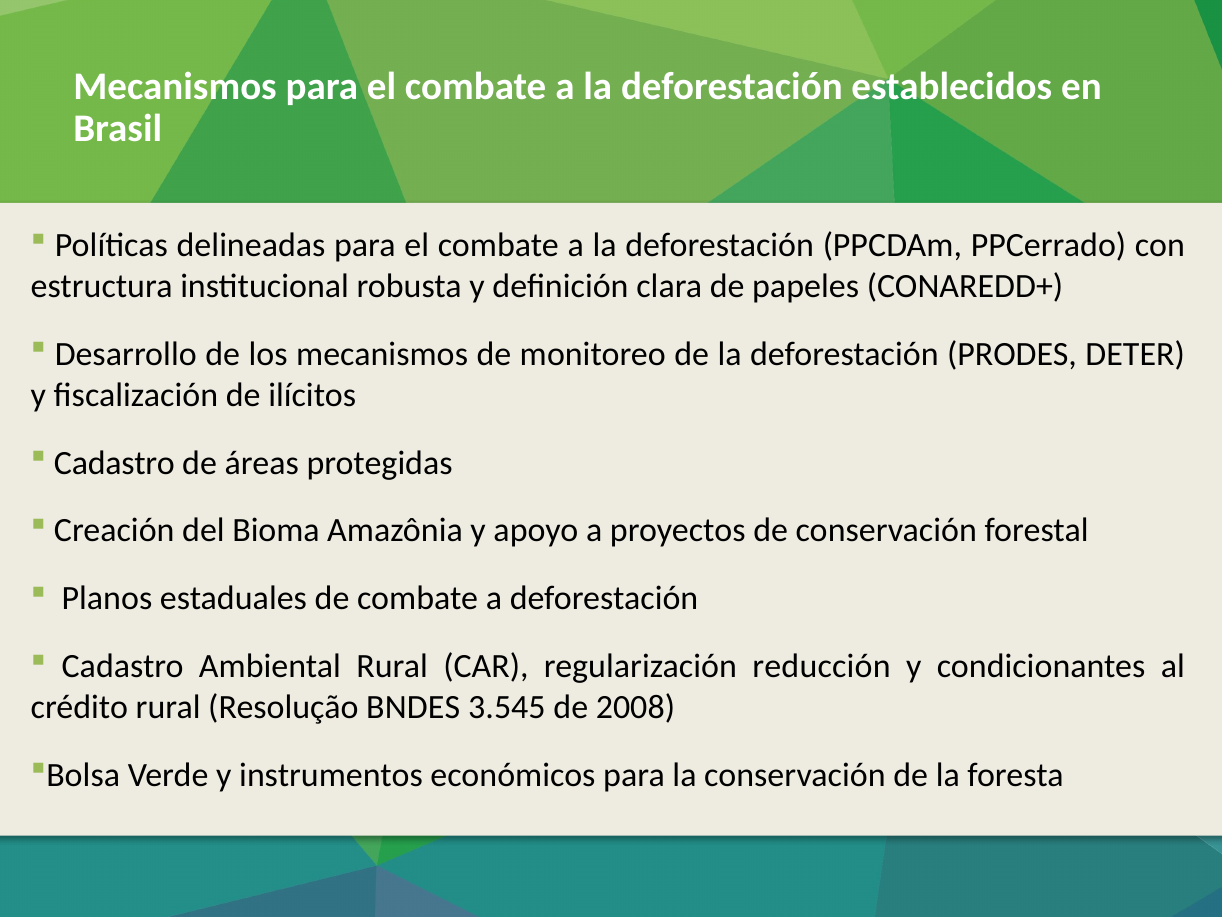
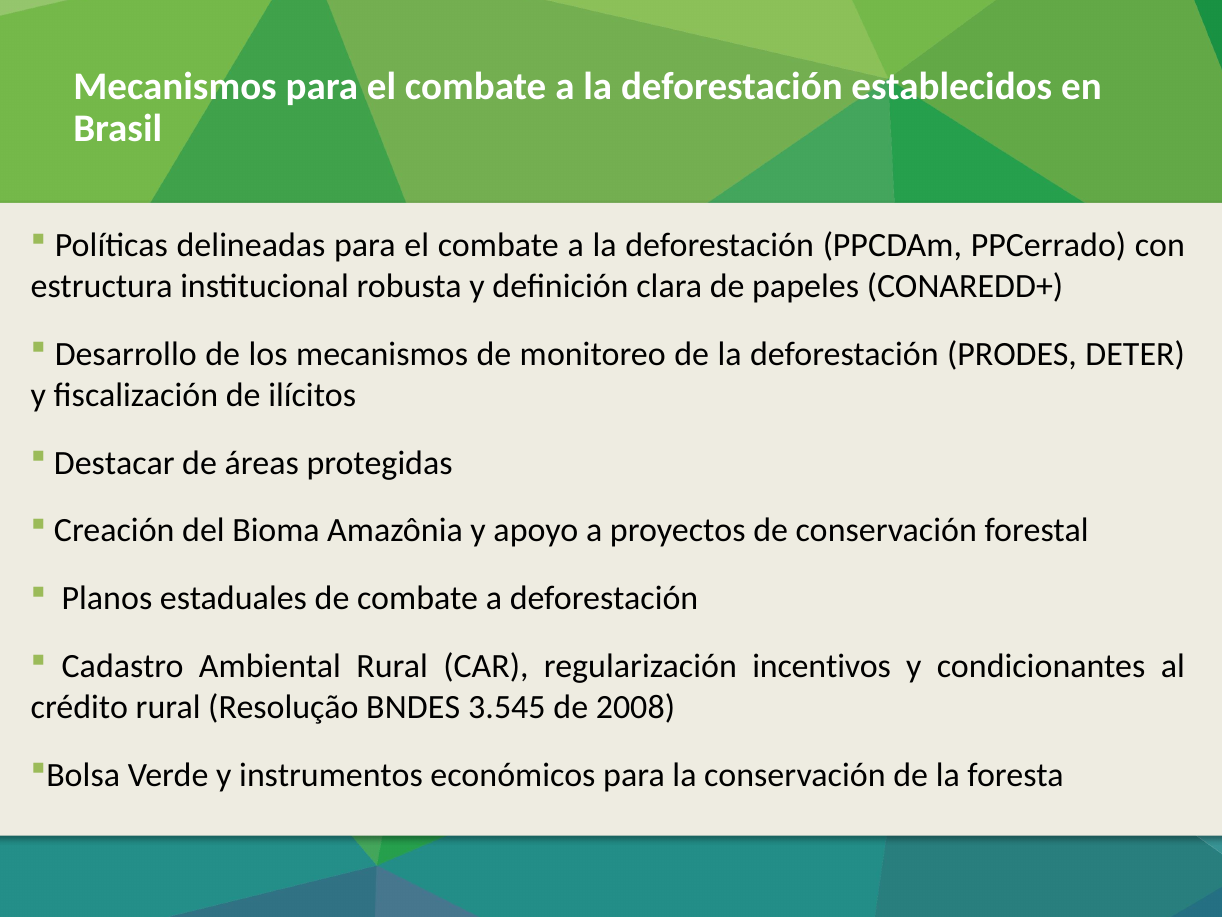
Cadastro: Cadastro -> Destacar (114, 463)
reducción: reducción -> incentivos (822, 666)
